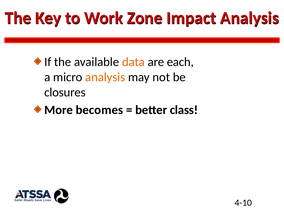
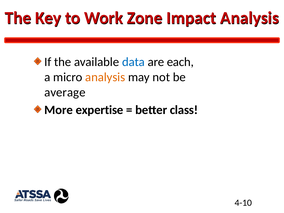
data colour: orange -> blue (133, 62)
closures: closures -> average (65, 92)
becomes: becomes -> expertise (99, 110)
